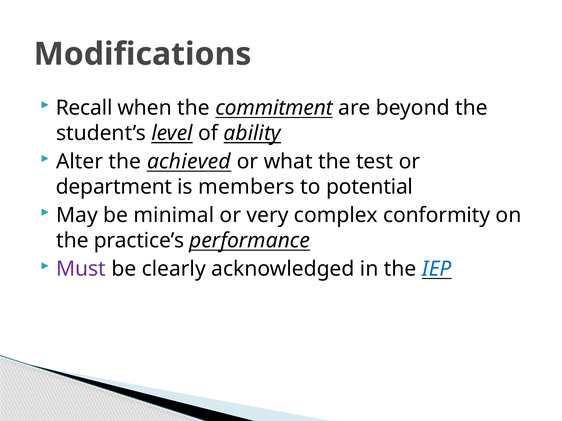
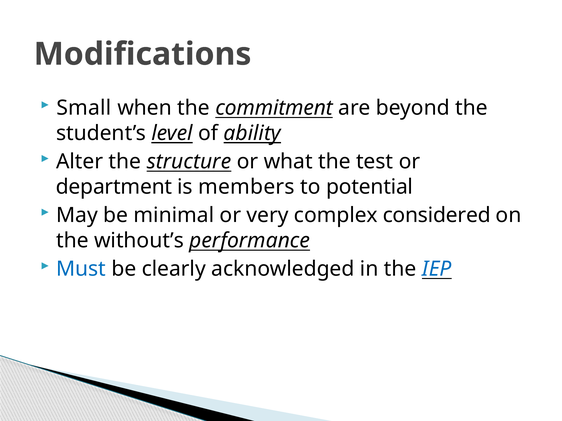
Recall: Recall -> Small (84, 108)
achieved: achieved -> structure (189, 162)
conformity: conformity -> considered (437, 215)
practice’s: practice’s -> without’s (139, 241)
Must colour: purple -> blue (81, 269)
